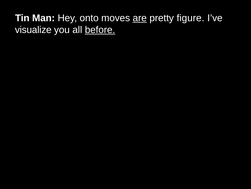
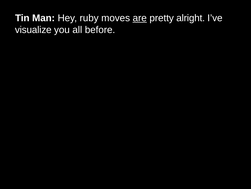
onto: onto -> ruby (89, 18)
figure: figure -> alright (191, 18)
before underline: present -> none (100, 30)
